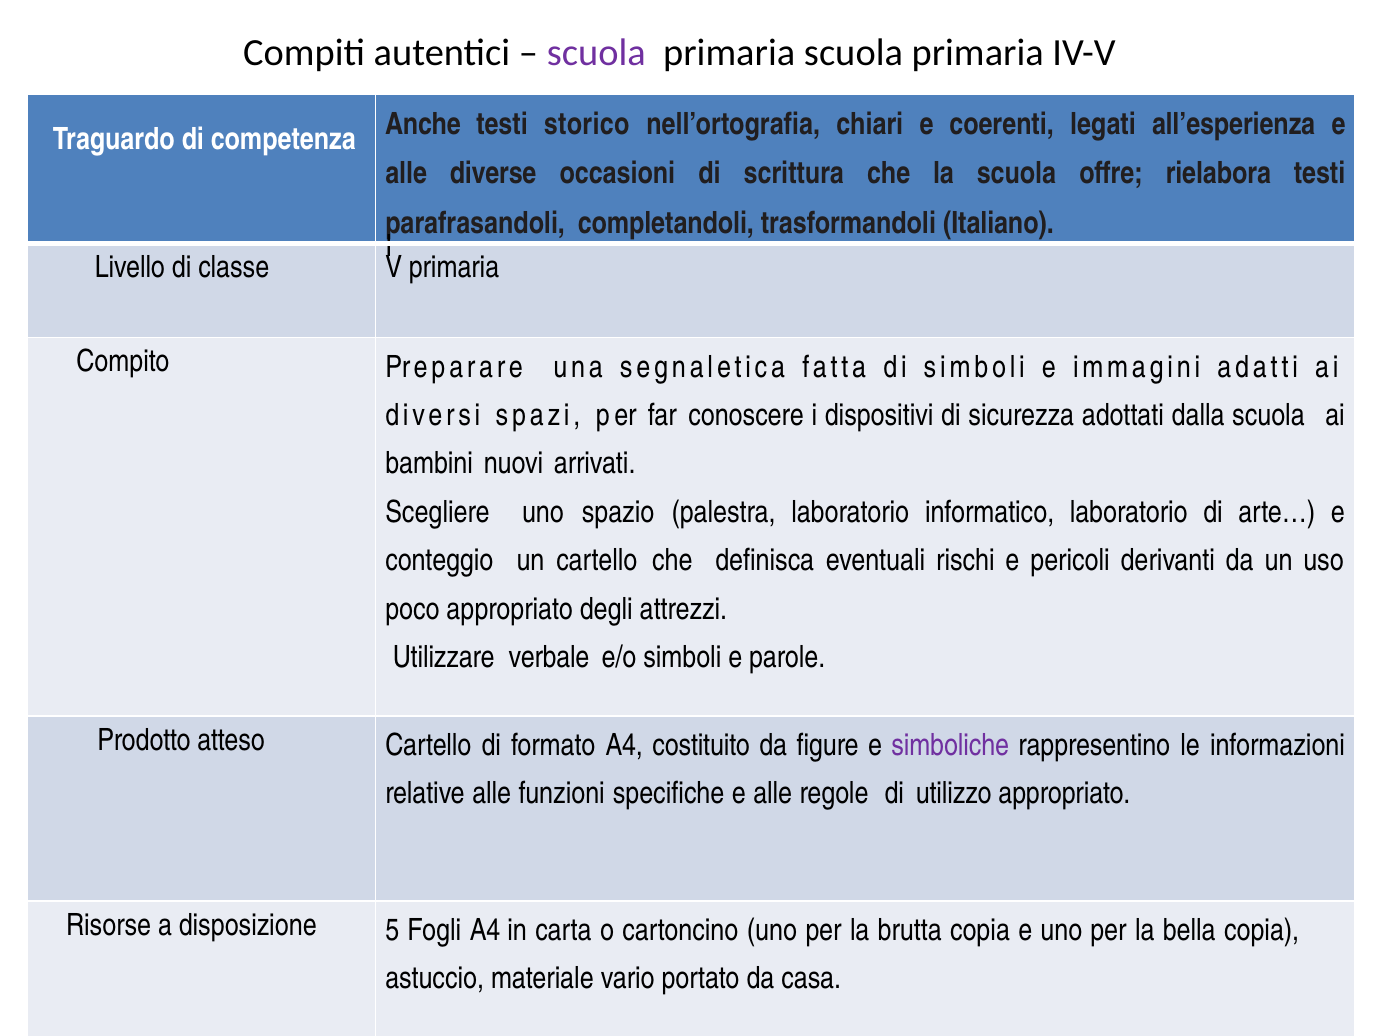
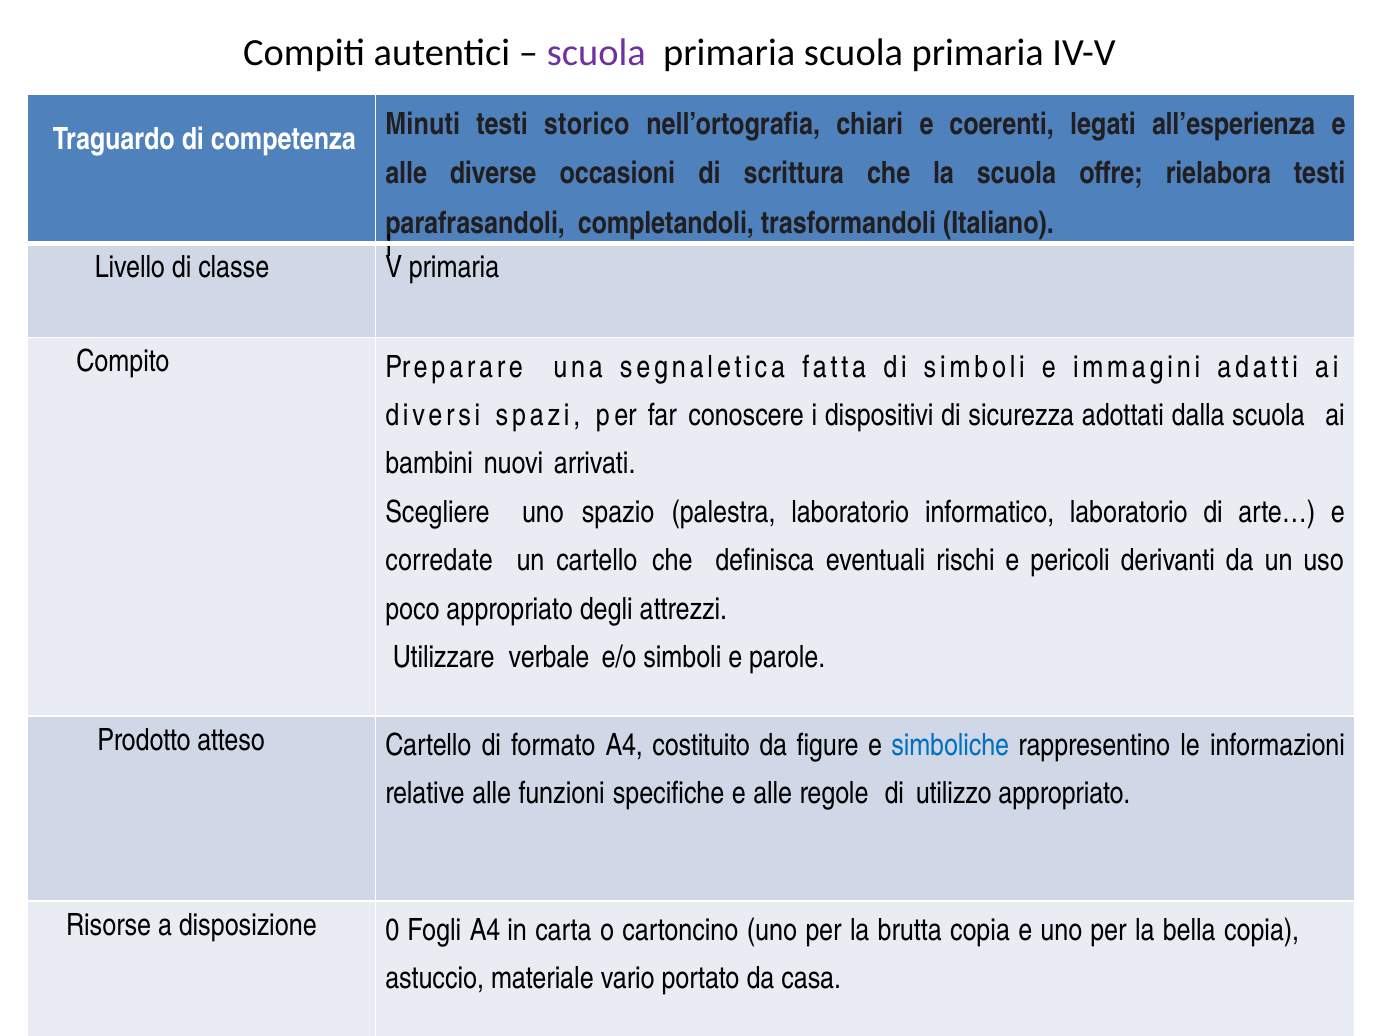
Anche: Anche -> Minuti (423, 124)
conteggio: conteggio -> corredate (439, 561)
simboliche colour: purple -> blue (950, 746)
5: 5 -> 0 (392, 931)
